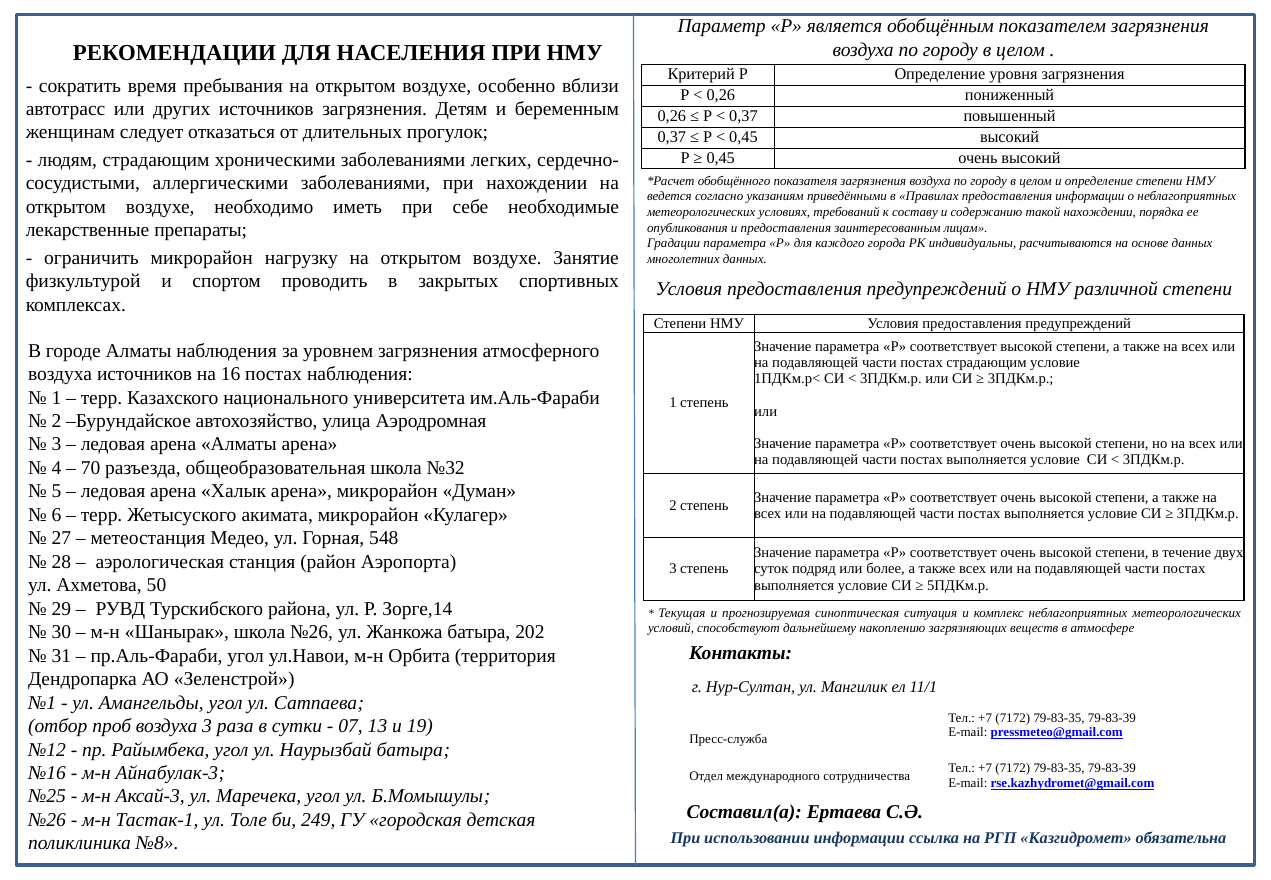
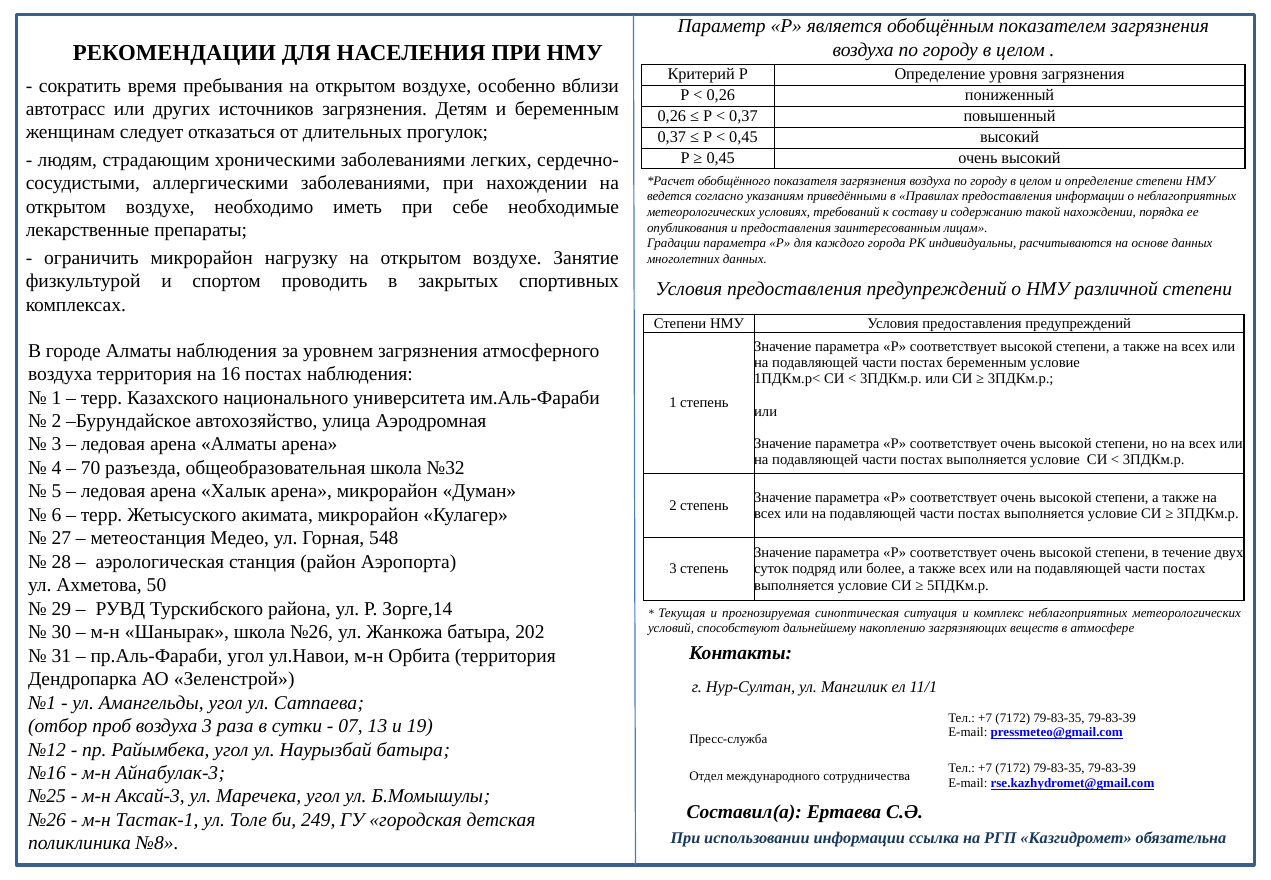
постах страдающим: страдающим -> беременным (986, 362)
воздуха источников: источников -> территория (145, 374)
